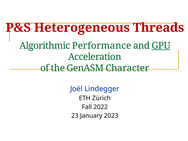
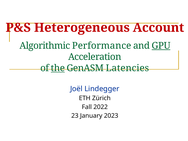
Threads: Threads -> Account (158, 28)
the underline: none -> present (58, 68)
Character: Character -> Latencies (127, 68)
